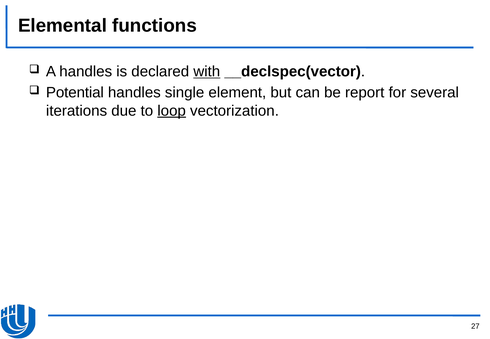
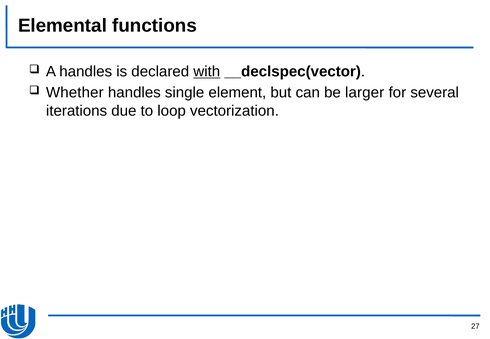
Potential: Potential -> Whether (75, 93)
report: report -> larger (365, 93)
loop underline: present -> none (172, 111)
